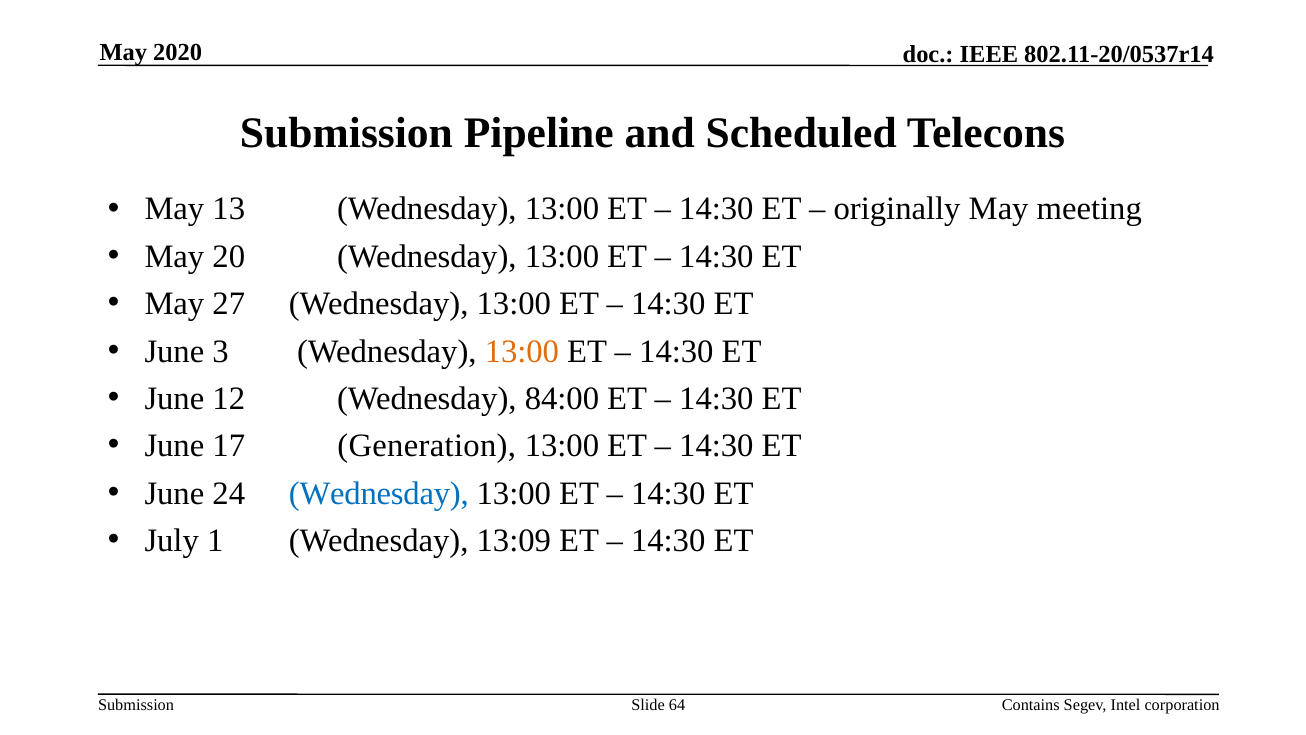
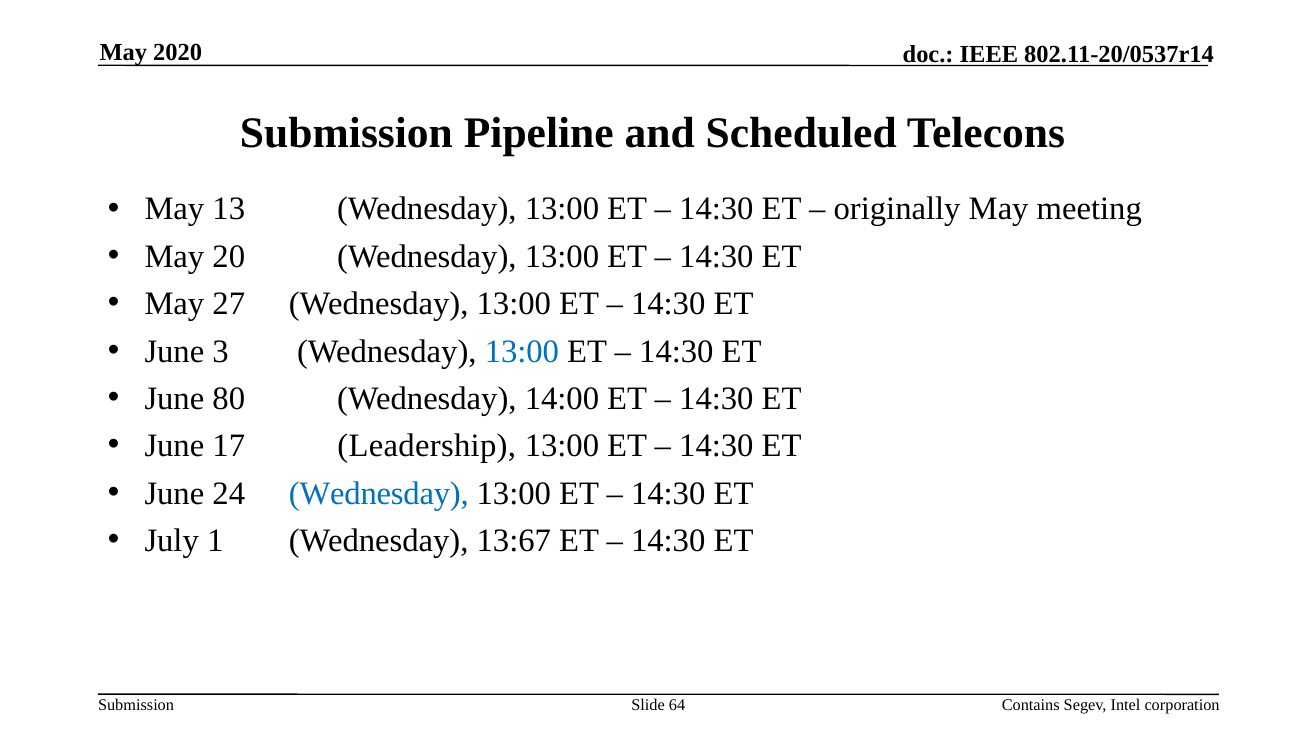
13:00 colour: orange -> blue (522, 351)
12: 12 -> 80 (229, 398)
84:00: 84:00 -> 14:00 (562, 398)
Generation: Generation -> Leadership (427, 446)
13:09: 13:09 -> 13:67 (514, 540)
